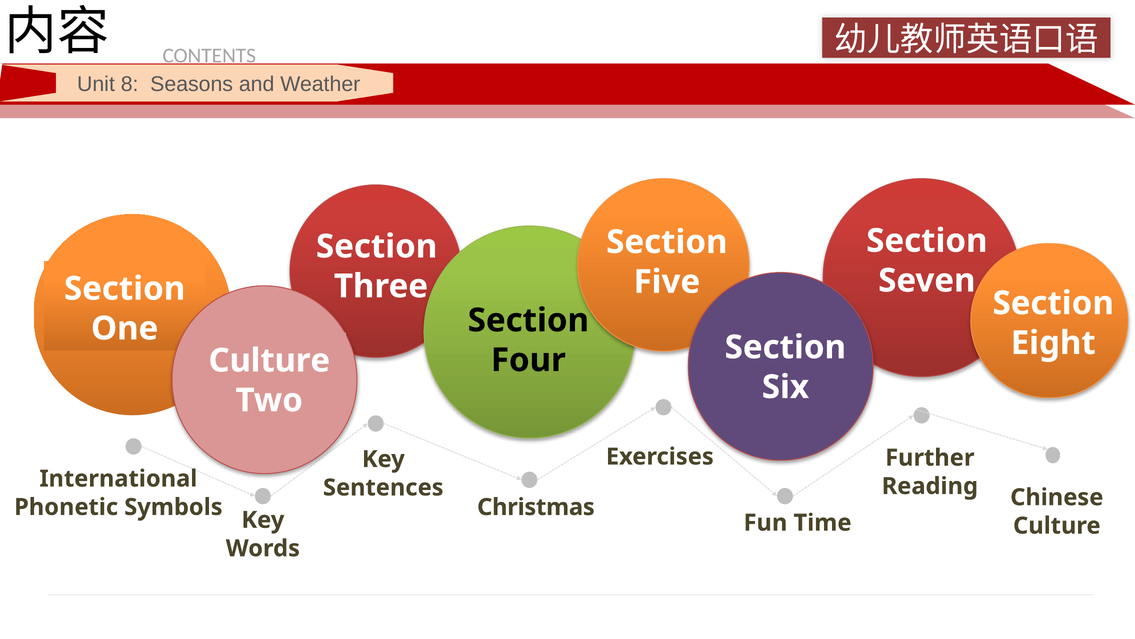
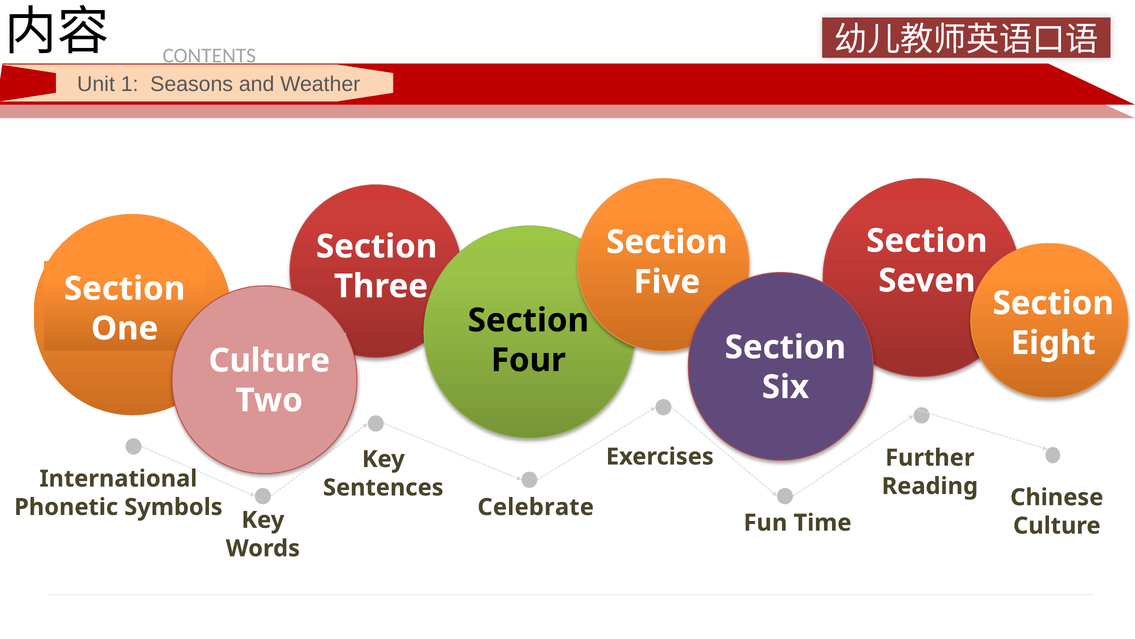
8: 8 -> 1 (130, 84)
Christmas: Christmas -> Celebrate (536, 507)
